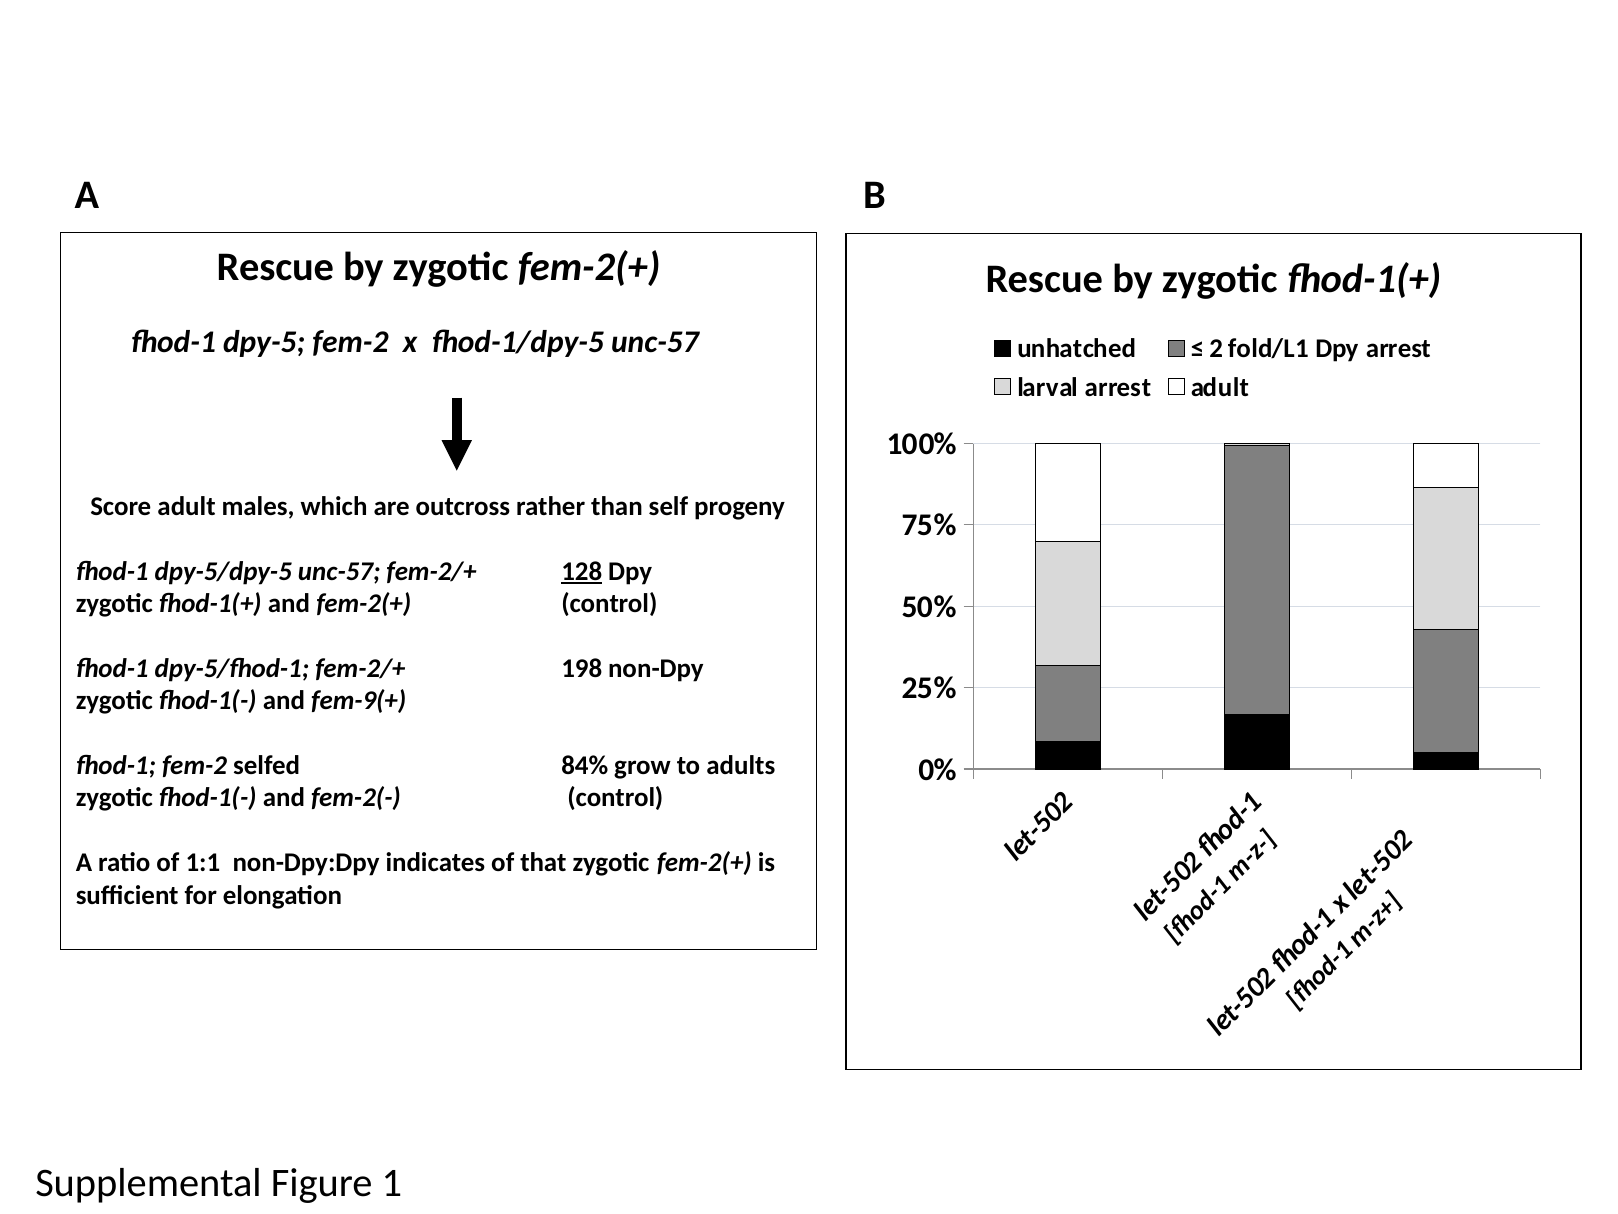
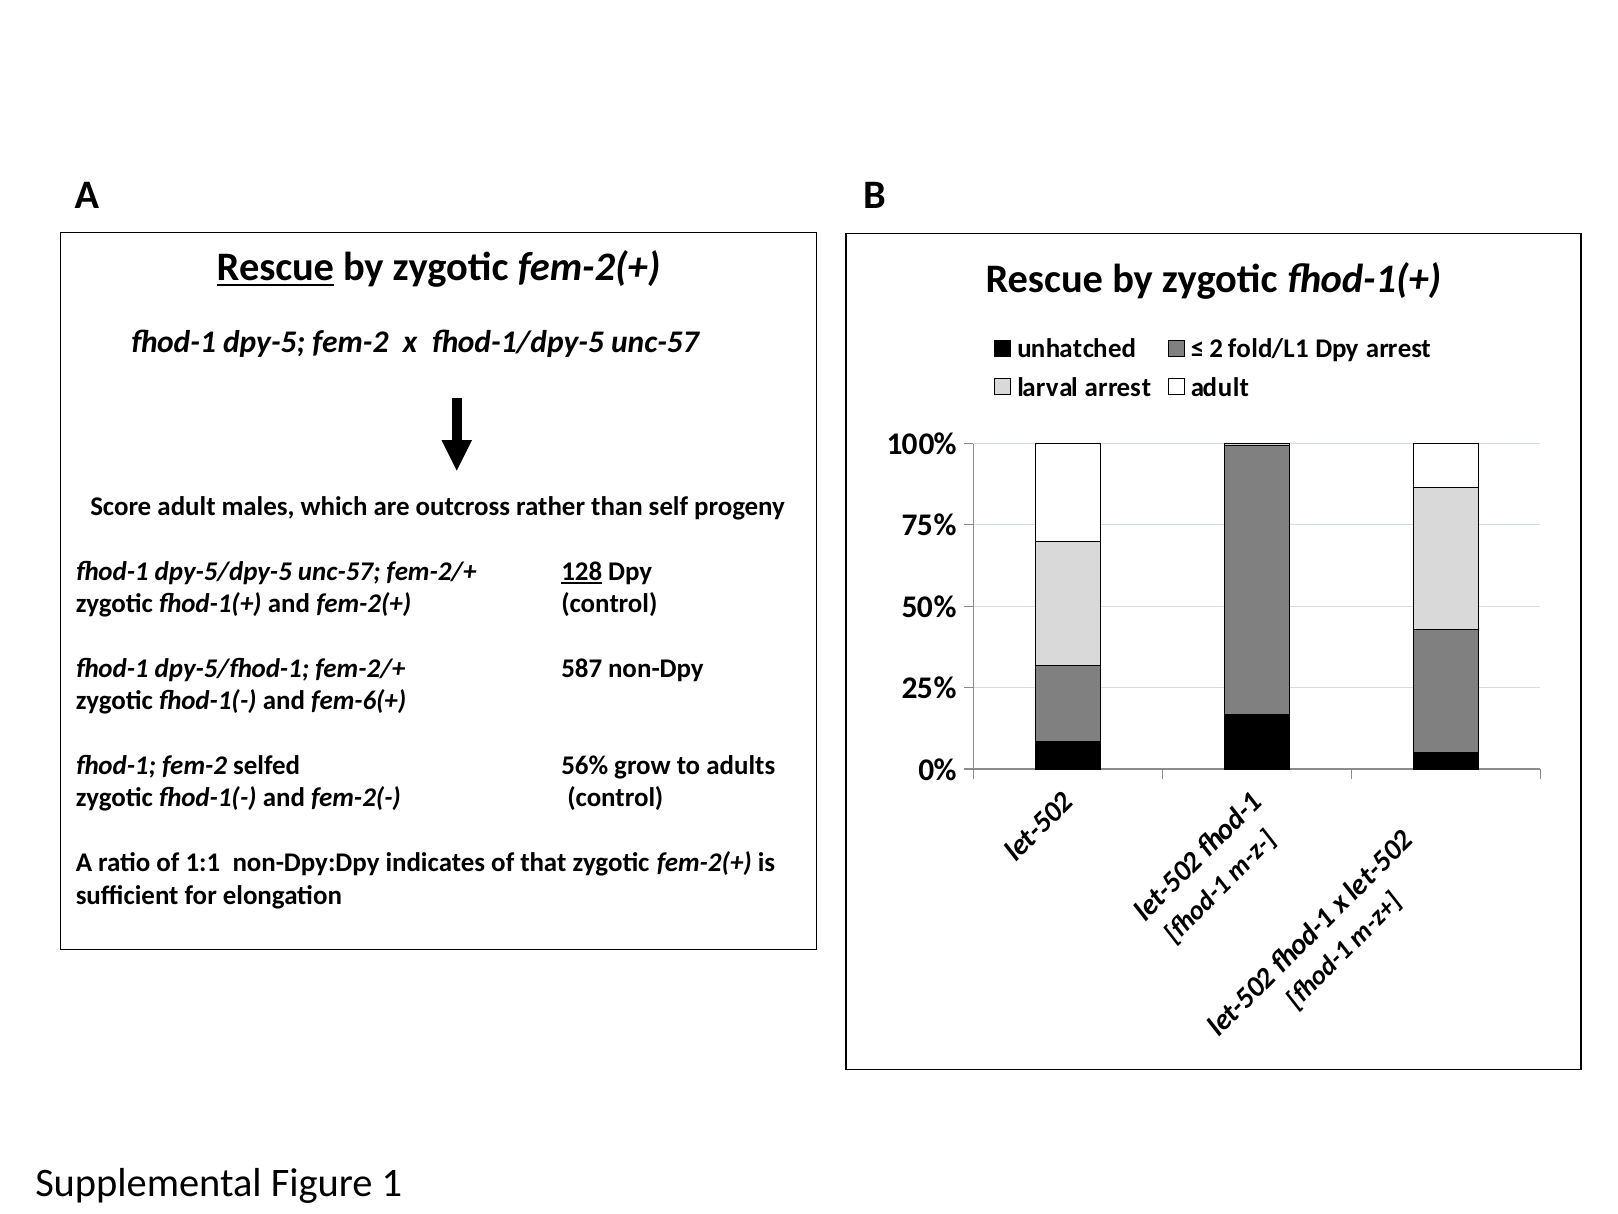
Rescue underline: none -> present (275, 267)
198: 198 -> 587 (582, 668)
fem-9(+: fem-9(+ -> fem-6(+ (359, 701)
84%: 84% -> 56% (585, 765)
